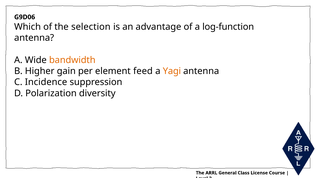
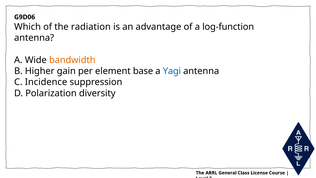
selection: selection -> radiation (91, 27)
feed: feed -> base (143, 71)
Yagi colour: orange -> blue (172, 71)
